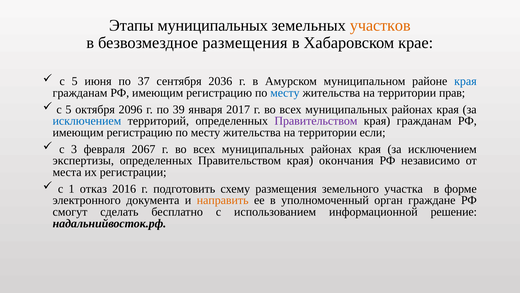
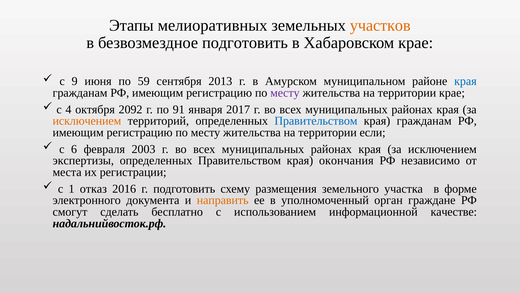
Этапы муниципальных: муниципальных -> мелиоративных (213, 25)
безвозмездное размещения: размещения -> подготовить (245, 43)
5: 5 -> 9 (75, 81)
37: 37 -> 59 (144, 81)
2036: 2036 -> 2013 (220, 81)
месту colour: blue -> purple (285, 93)
территории прав: прав -> крае (452, 93)
5: 5 -> 4 (68, 109)
2096: 2096 -> 2092 (131, 109)
39: 39 -> 91 (179, 109)
исключением colour: blue -> orange (87, 121)
Правительством colour: purple -> blue (316, 121)
3: 3 -> 6 (74, 149)
2067: 2067 -> 2003 (144, 149)
решение: решение -> качестве (454, 212)
